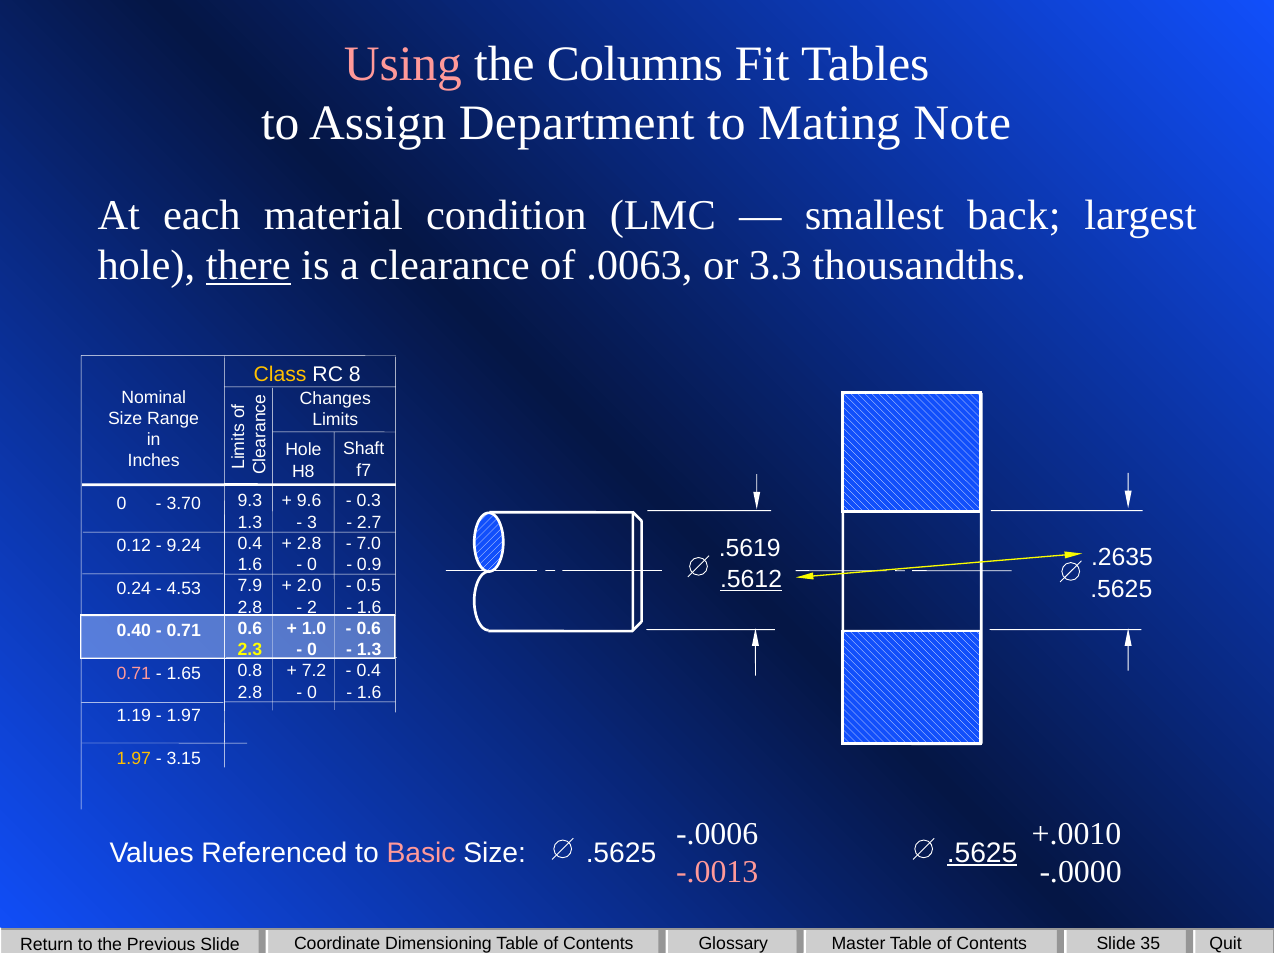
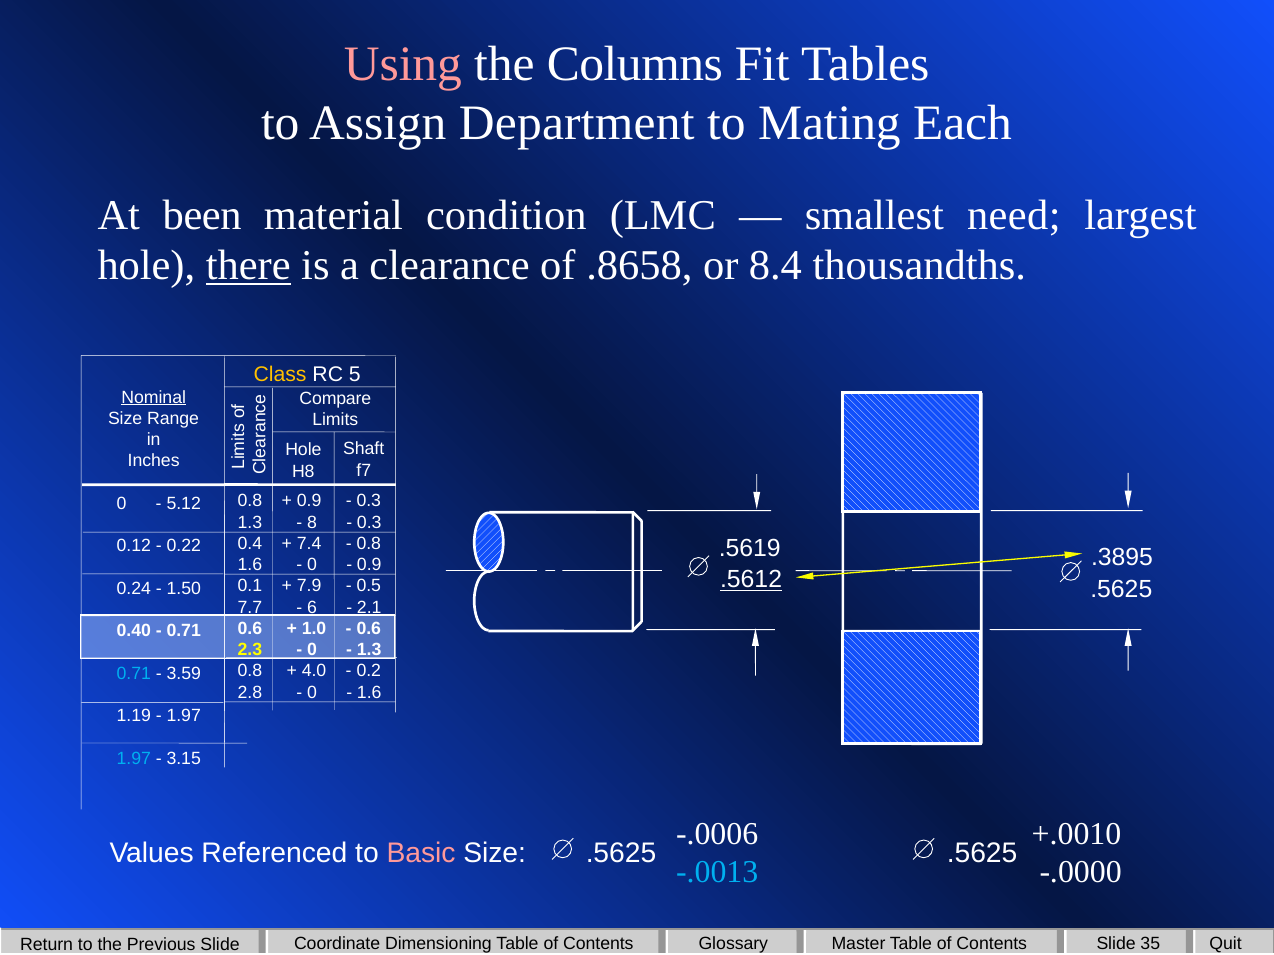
Note: Note -> Each (962, 123)
each: each -> been (202, 215)
back: back -> need (1014, 215)
.0063: .0063 -> .8658 (639, 266)
3.3: 3.3 -> 8.4 (775, 266)
8: 8 -> 5 (355, 375)
Nominal underline: none -> present (154, 397)
Changes: Changes -> Compare (335, 399)
9.3: 9.3 -> 0.8 (250, 501)
9.6: 9.6 -> 0.9 (309, 501)
3.70: 3.70 -> 5.12 (184, 504)
3: 3 -> 8 (312, 523)
2.7: 2.7 -> 0.3 (369, 523)
2.8: 2.8 -> 7.4 (309, 544)
7.0: 7.0 -> 0.8 (369, 544)
9.24: 9.24 -> 0.22 (184, 546)
.2635: .2635 -> .3895 (1122, 557)
7.9: 7.9 -> 0.1 (250, 586)
2.0: 2.0 -> 7.9 (309, 586)
4.53: 4.53 -> 1.50 (184, 589)
2.8: 2.8 -> 7.7 (250, 608)
2: 2 -> 6 (312, 608)
1.6: 1.6 -> 2.1 (369, 608)
7.2: 7.2 -> 4.0 (314, 671)
0.4: 0.4 -> 0.2 (369, 671)
0.71 colour: pink -> light blue (134, 674)
1.65: 1.65 -> 3.59 (184, 674)
1.97 colour: yellow -> light blue (134, 759)
.5625 underline: present -> none (982, 853)
-.0013 colour: pink -> light blue (717, 873)
